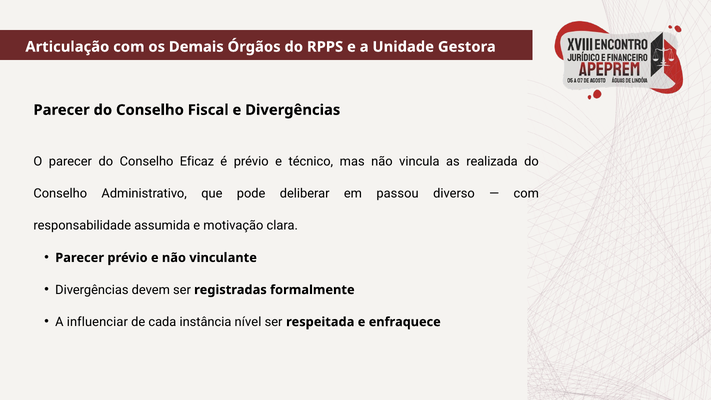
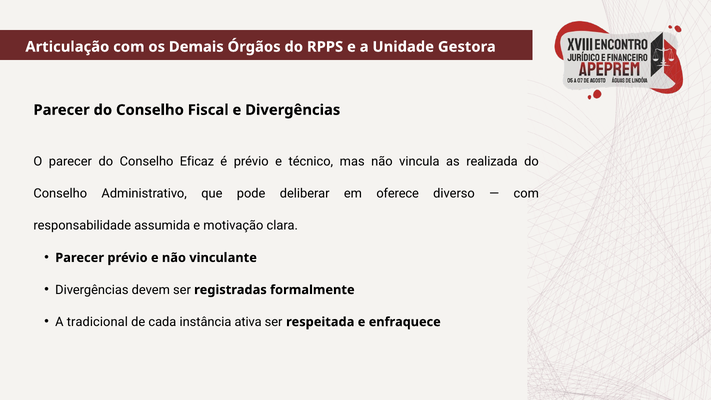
passou: passou -> oferece (398, 194)
influenciar: influenciar -> tradicional (97, 322)
nível: nível -> ativa (248, 322)
